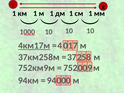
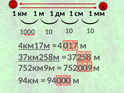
37км258м underline: none -> present (39, 57)
